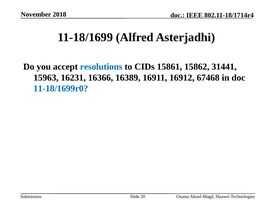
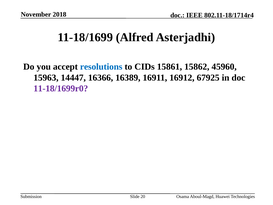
31441: 31441 -> 45960 (224, 67)
16231: 16231 -> 14447 (73, 78)
67468: 67468 -> 67925 (208, 78)
11-18/1699r0 colour: blue -> purple (61, 88)
